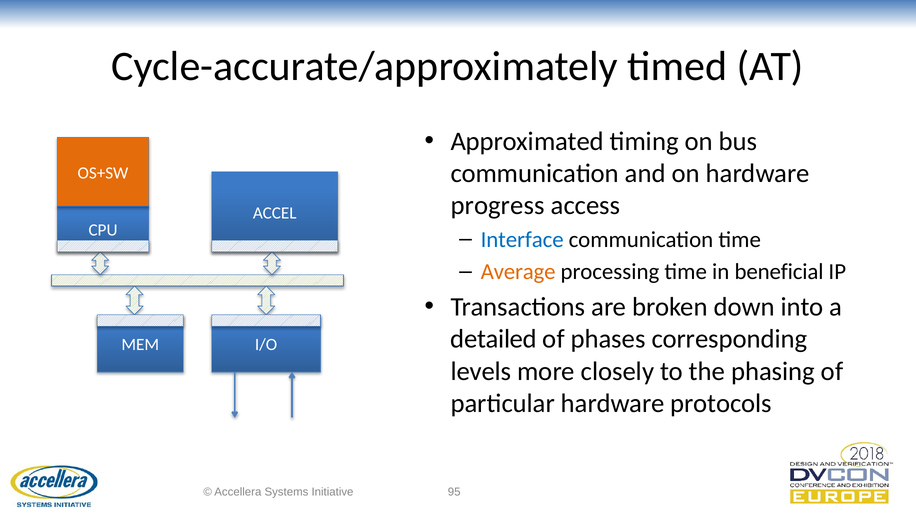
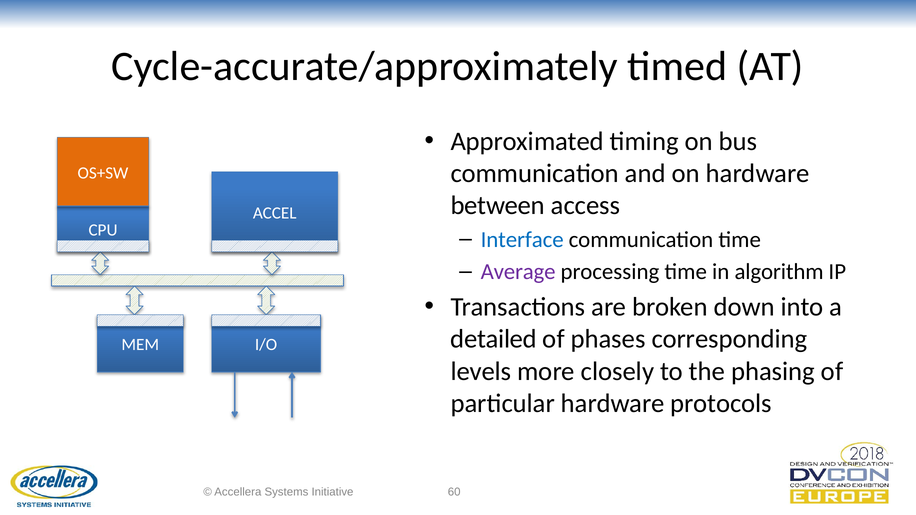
progress: progress -> between (498, 206)
Average colour: orange -> purple (518, 272)
beneficial: beneficial -> algorithm (779, 272)
95: 95 -> 60 (454, 492)
